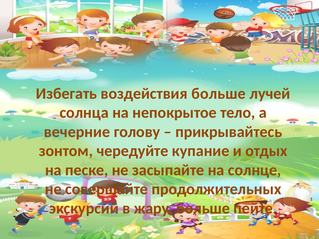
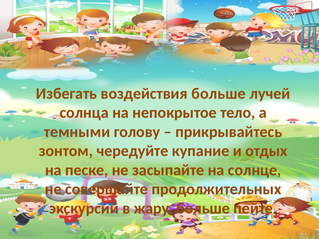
вечерние: вечерние -> темными (77, 132)
